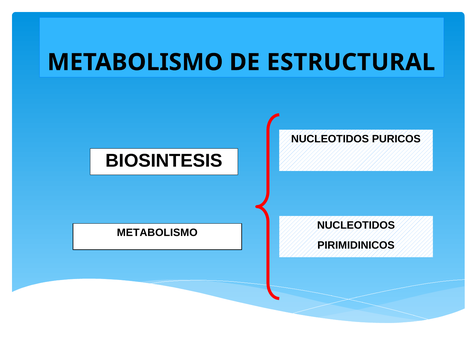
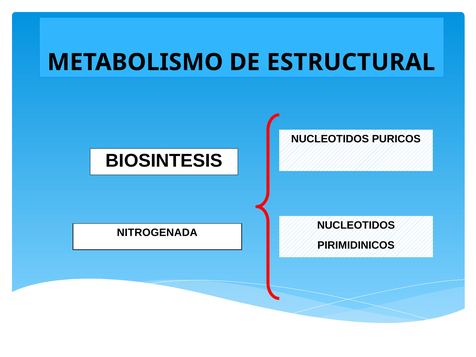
METABOLISMO: METABOLISMO -> NITROGENADA (157, 233)
